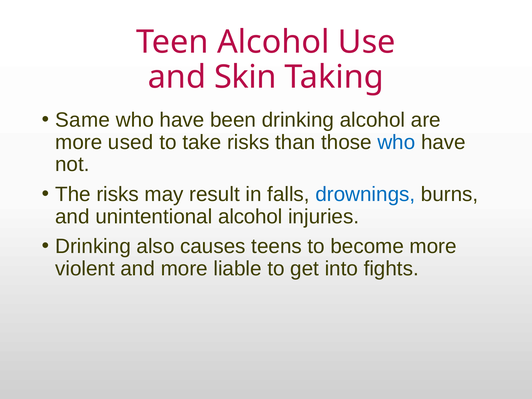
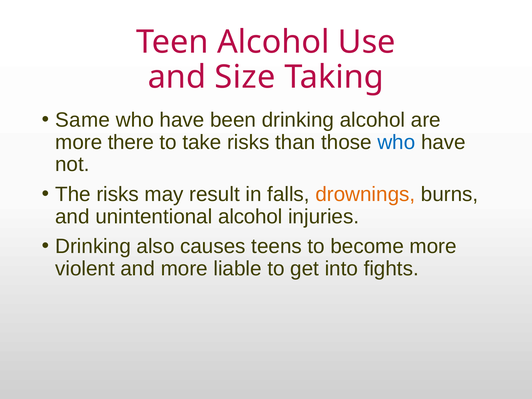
Skin: Skin -> Size (245, 77)
used: used -> there (131, 142)
drownings colour: blue -> orange (365, 194)
